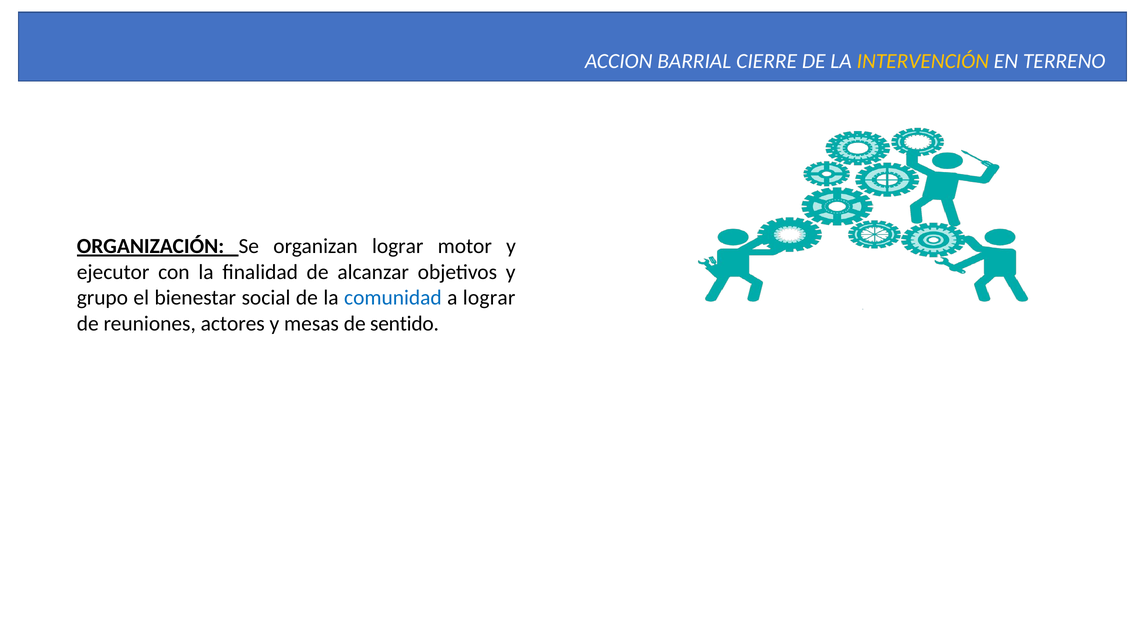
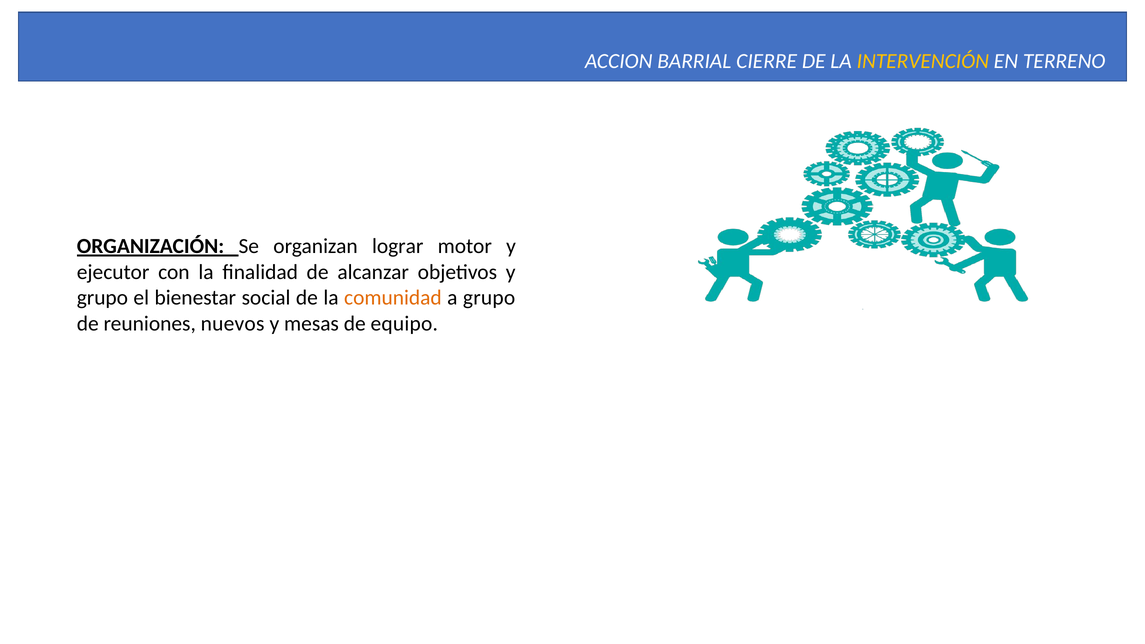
comunidad colour: blue -> orange (393, 298)
a lograr: lograr -> grupo (489, 298)
actores: actores -> nuevos (233, 323)
sentido: sentido -> equipo (404, 323)
